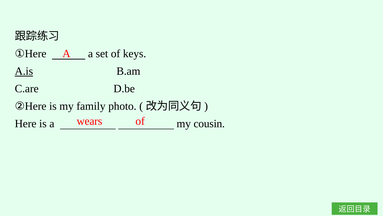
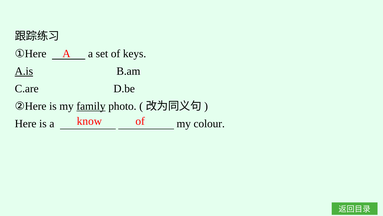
family underline: none -> present (91, 106)
wears: wears -> know (89, 121)
cousin: cousin -> colour (209, 123)
